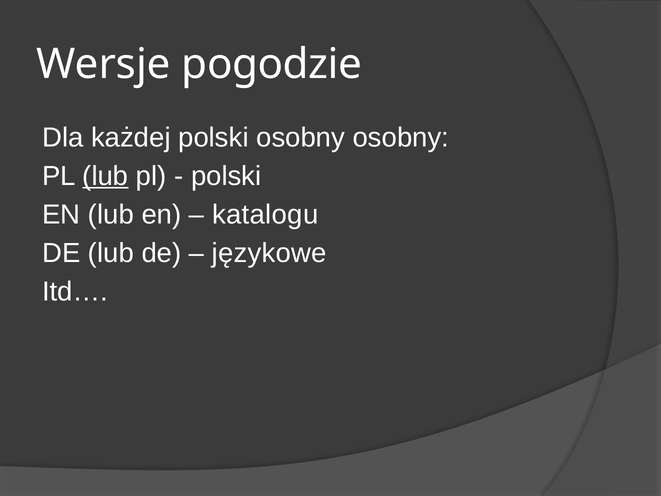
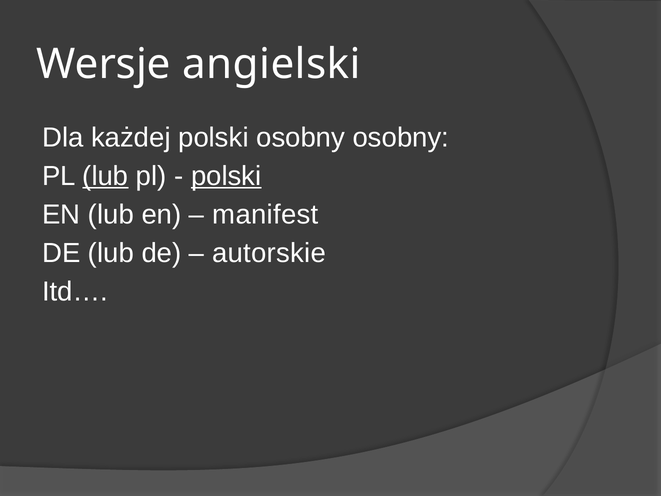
pogodzie: pogodzie -> angielski (271, 64)
polski underline: none -> present (226, 176)
katalogu: katalogu -> manifest (265, 215)
językowe: językowe -> autorskie (269, 253)
